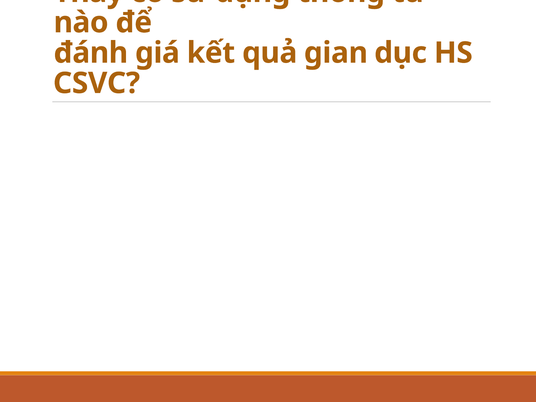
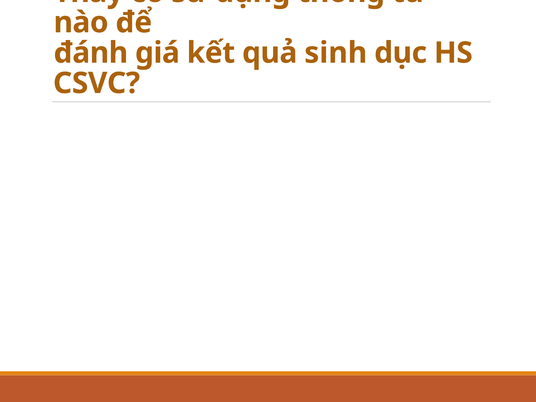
gian: gian -> sinh (336, 53)
